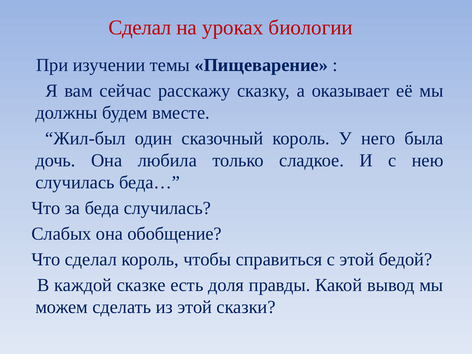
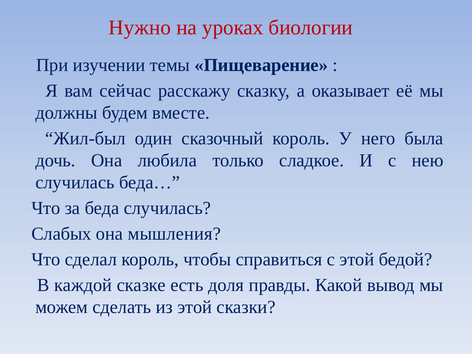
Сделал: Сделал -> Нужно (140, 28)
обобщение: обобщение -> мышления (174, 234)
